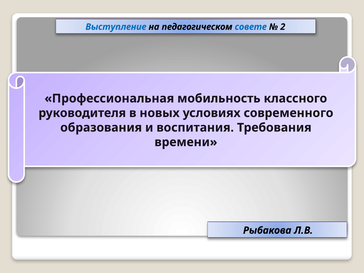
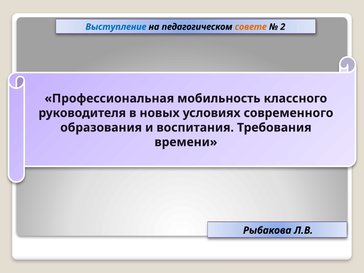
совете colour: blue -> orange (251, 27)
